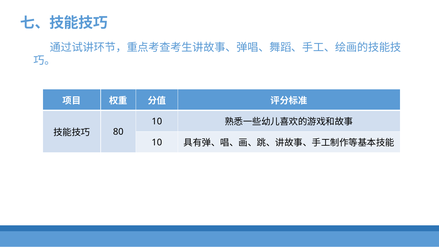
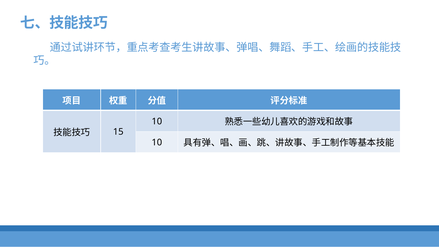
80: 80 -> 15 (118, 132)
